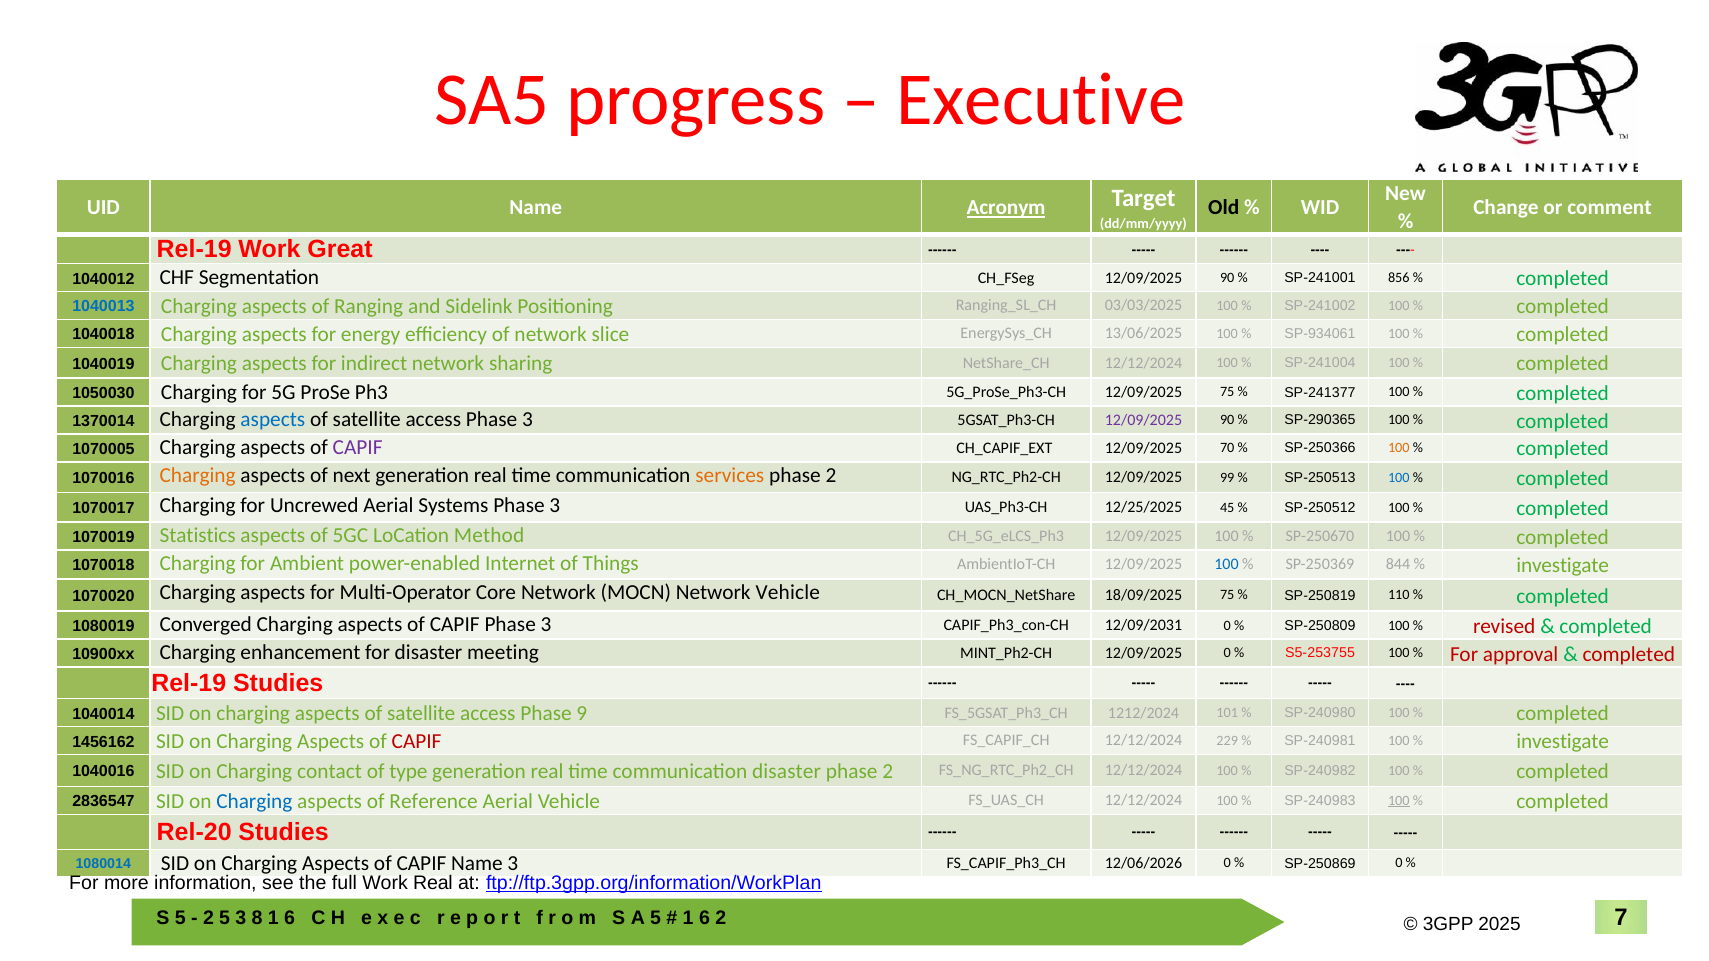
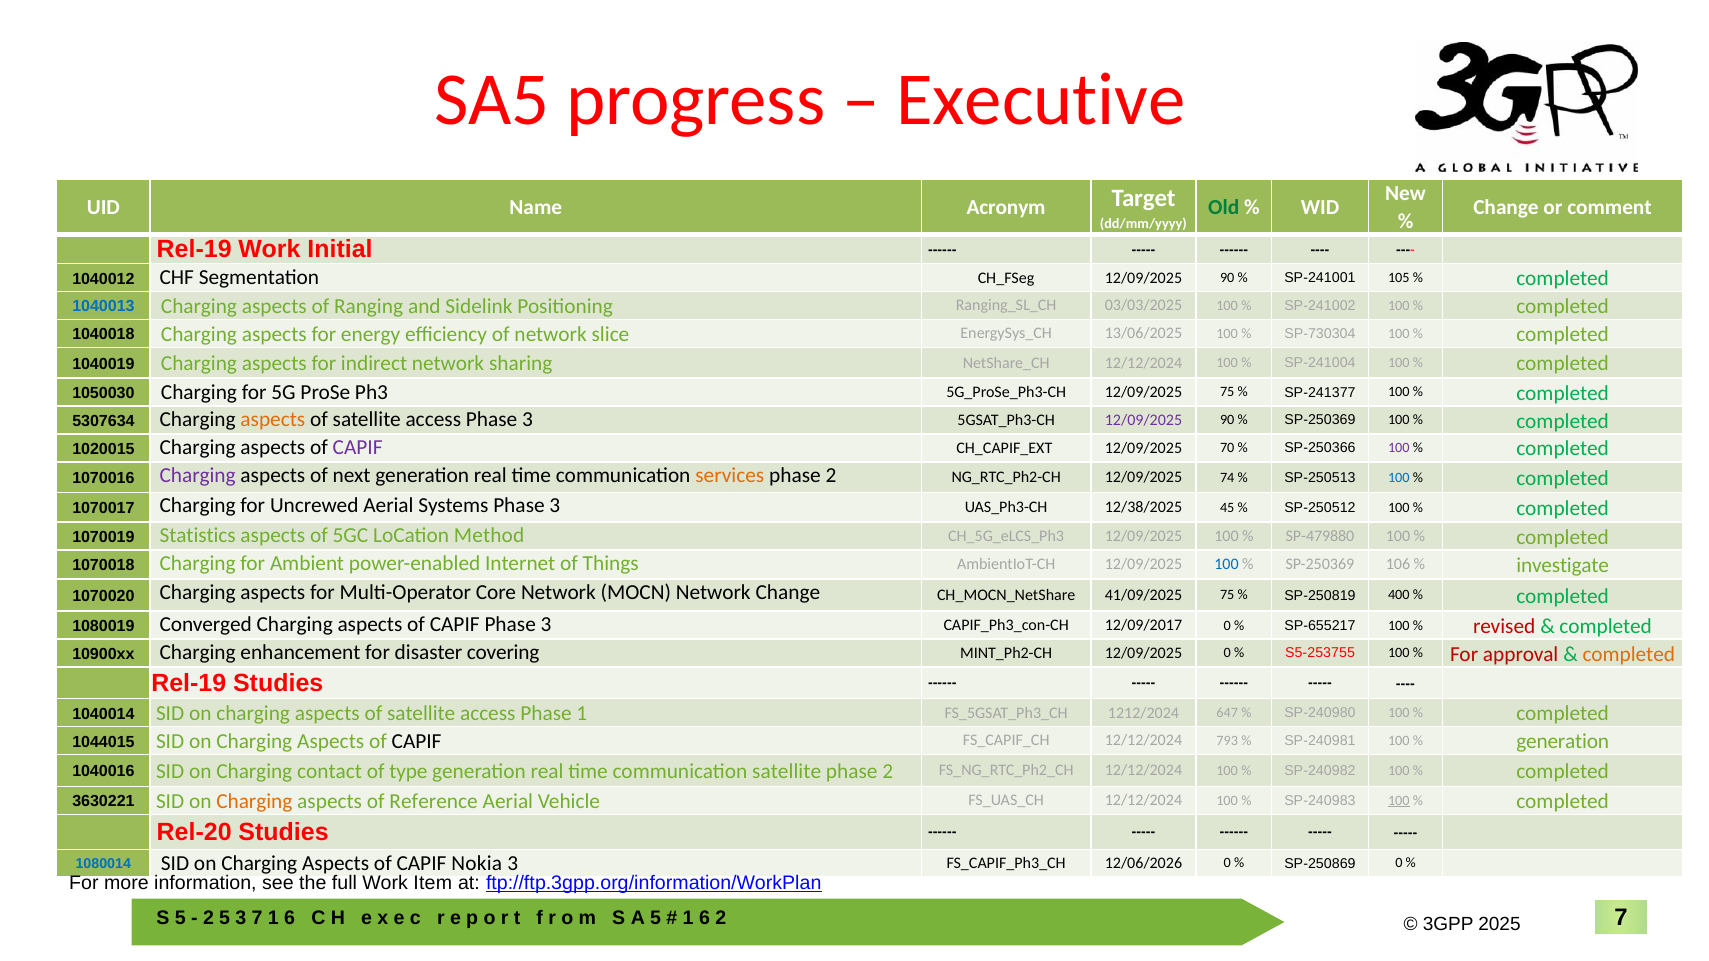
Acronym underline: present -> none (1006, 208)
Old colour: black -> green (1224, 208)
Great: Great -> Initial (340, 250)
856: 856 -> 105 (1399, 278)
SP-934061: SP-934061 -> SP-730304 (1320, 334)
1370014: 1370014 -> 5307634 (103, 421)
aspects colour: blue -> orange (273, 419)
SP-290365: SP-290365 -> SP-250369 (1320, 420)
1070005: 1070005 -> 1020015 (103, 449)
100 colour: orange -> purple (1399, 448)
Charging colour: orange -> purple (198, 475)
99: 99 -> 74 (1227, 477)
12/25/2025: 12/25/2025 -> 12/38/2025 (1144, 508)
SP-250670: SP-250670 -> SP-479880 (1320, 536)
844: 844 -> 106 (1398, 565)
Network Vehicle: Vehicle -> Change (788, 592)
18/09/2025: 18/09/2025 -> 41/09/2025 (1144, 595)
110: 110 -> 400 (1399, 595)
12/09/2031: 12/09/2031 -> 12/09/2017 (1144, 625)
SP-250809: SP-250809 -> SP-655217 (1320, 626)
meeting: meeting -> covering (503, 652)
completed colour: red -> orange (1629, 654)
Phase 9: 9 -> 1 (582, 714)
101: 101 -> 647 (1227, 713)
1456162: 1456162 -> 1044015 (103, 742)
CAPIF colour: red -> black (417, 742)
229: 229 -> 793 (1227, 741)
investigate: investigate -> generation (1563, 742)
communication disaster: disaster -> satellite (787, 772)
2836547: 2836547 -> 3630221 (103, 802)
Charging colour: blue -> orange (254, 802)
CAPIF Name: Name -> Nokia (477, 864)
Work Real: Real -> Item (433, 883)
3 8: 8 -> 7 (257, 918)
